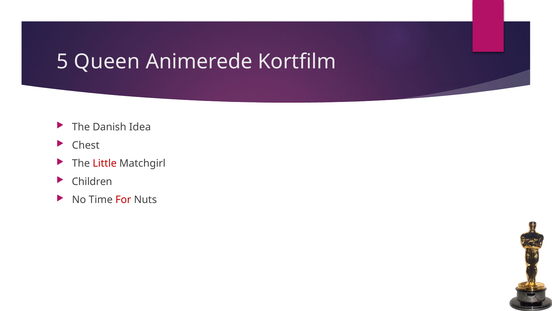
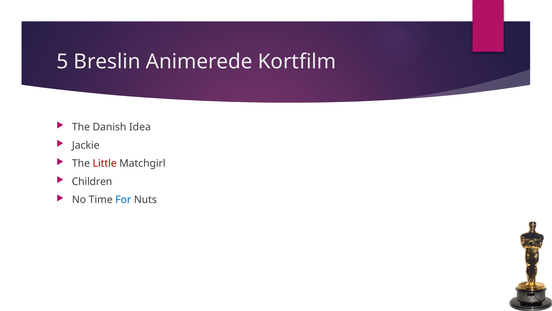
Queen: Queen -> Breslin (107, 62)
Chest: Chest -> Jackie (86, 145)
For colour: red -> blue (123, 200)
